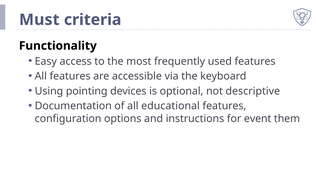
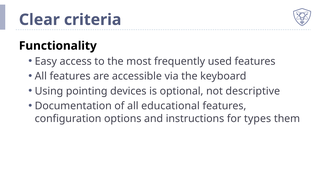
Must: Must -> Clear (39, 20)
event: event -> types (258, 118)
